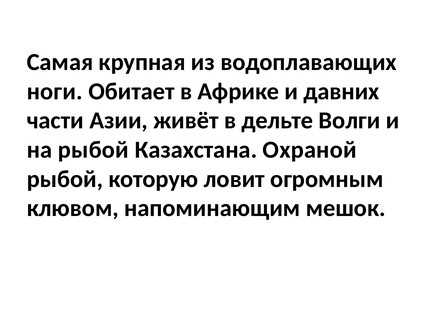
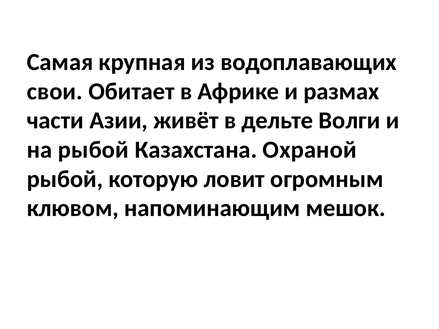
ноги: ноги -> свои (55, 91)
давних: давних -> размах (341, 91)
